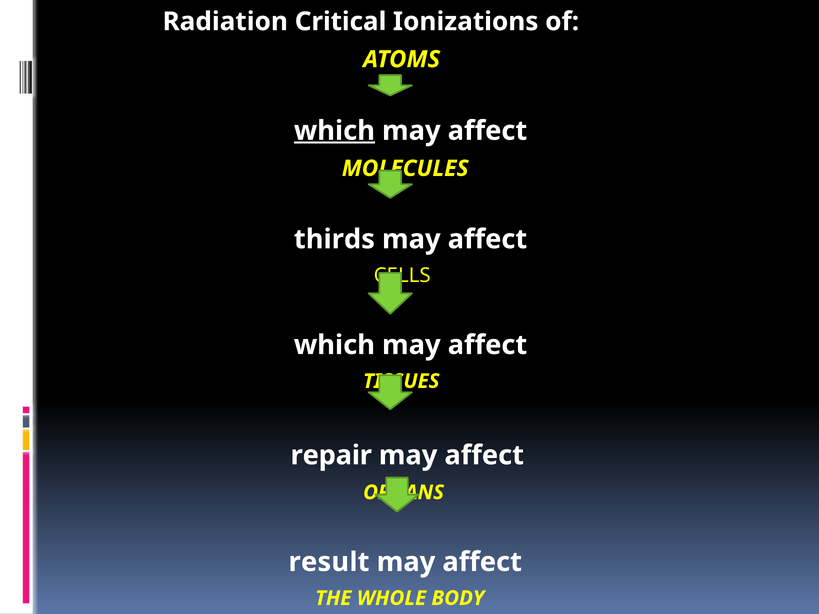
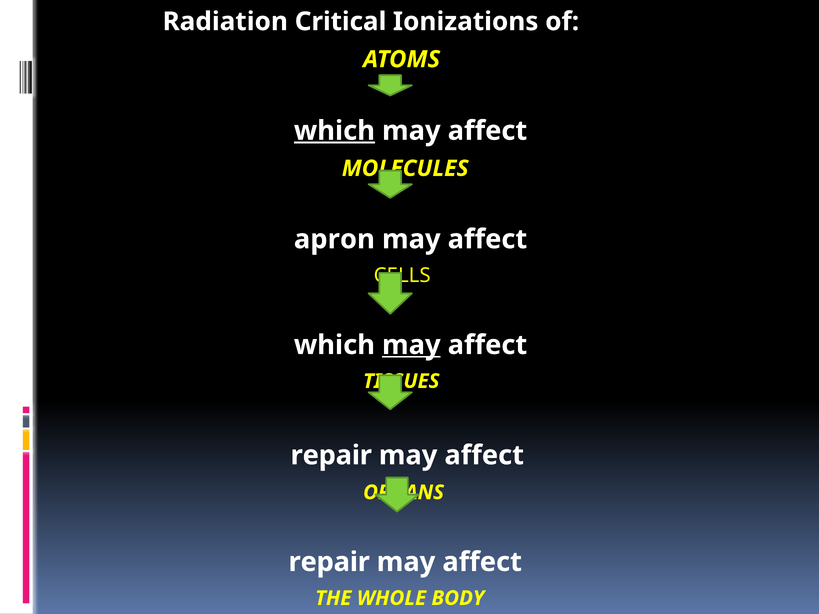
thirds: thirds -> apron (334, 239)
may underline: none -> present (411, 345)
result: result -> repair (329, 562)
